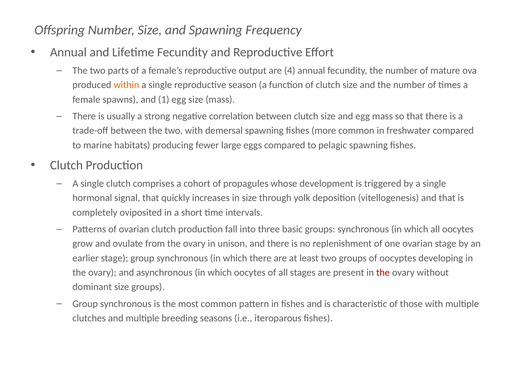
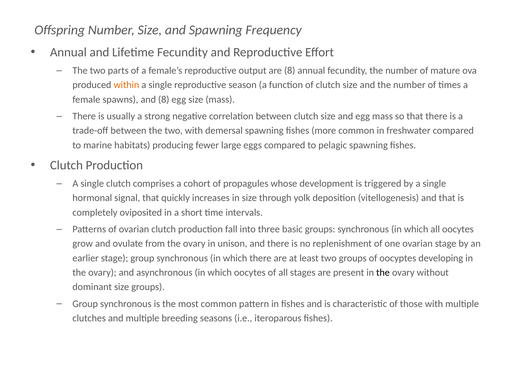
are 4: 4 -> 8 (290, 71)
and 1: 1 -> 8 (164, 100)
the colour: red -> black (383, 273)
